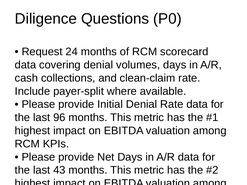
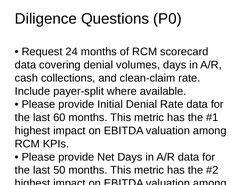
96: 96 -> 60 (59, 118)
43: 43 -> 50 (59, 170)
